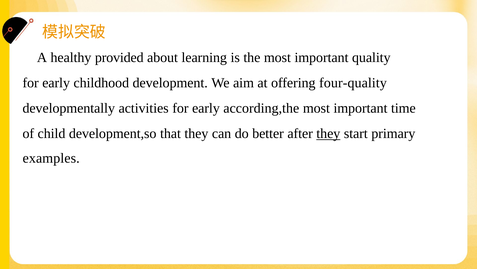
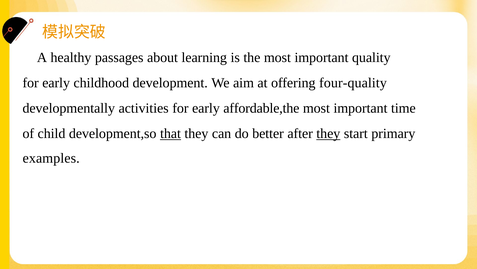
provided: provided -> passages (119, 57)
according,the: according,the -> affordable,the (261, 108)
that underline: none -> present (170, 133)
